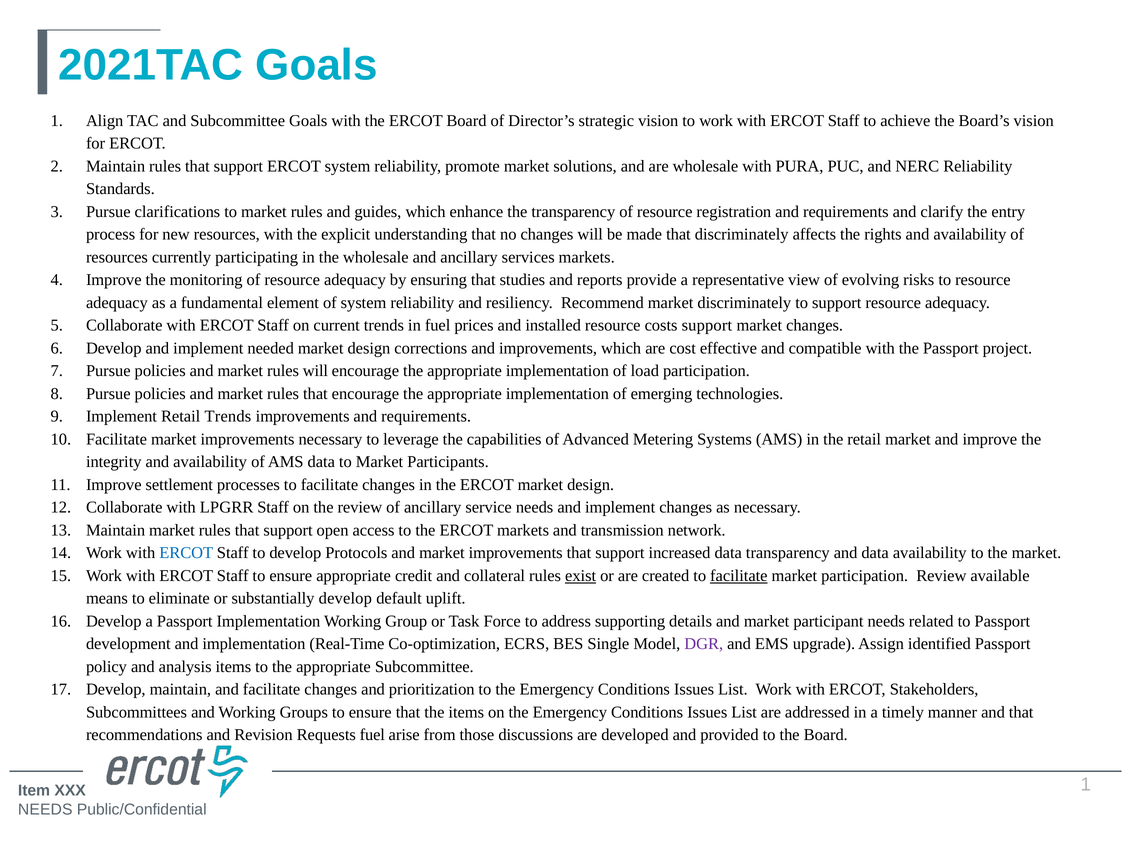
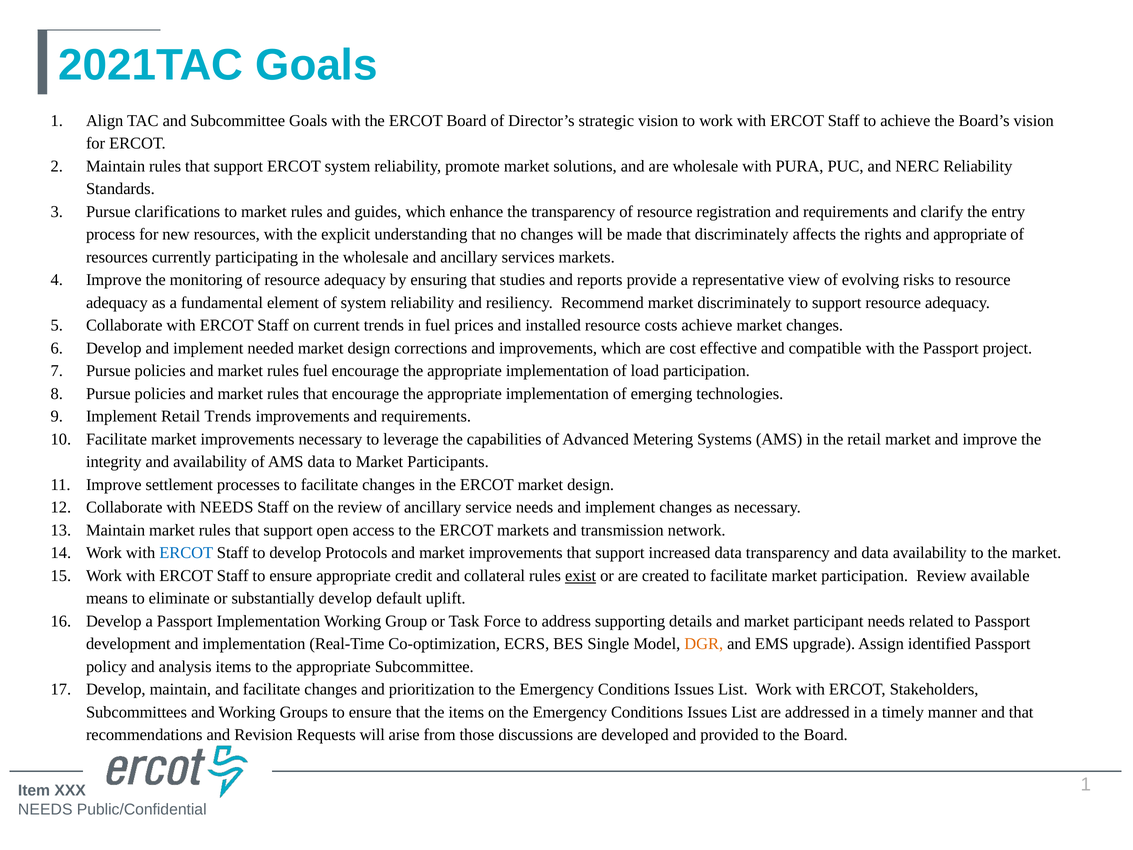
rights and availability: availability -> appropriate (970, 234)
costs support: support -> achieve (707, 325)
rules will: will -> fuel (315, 371)
with LPGRR: LPGRR -> NEEDS (227, 507)
facilitate underline: present -> none (739, 576)
DGR colour: purple -> orange (704, 644)
Requests fuel: fuel -> will (372, 735)
